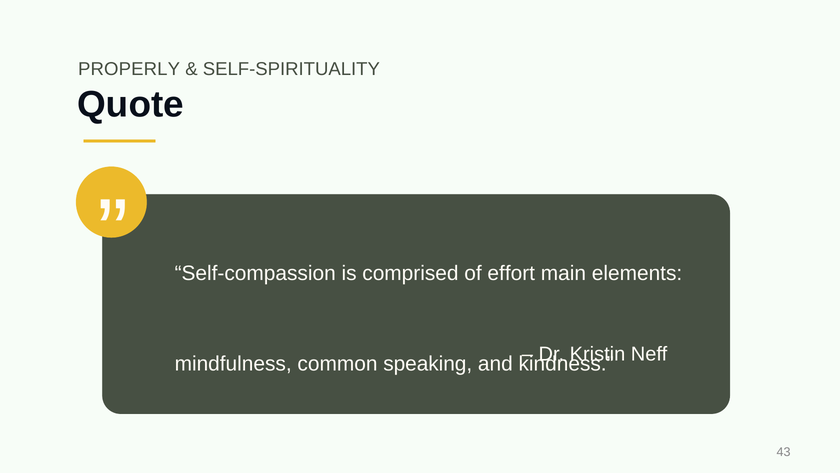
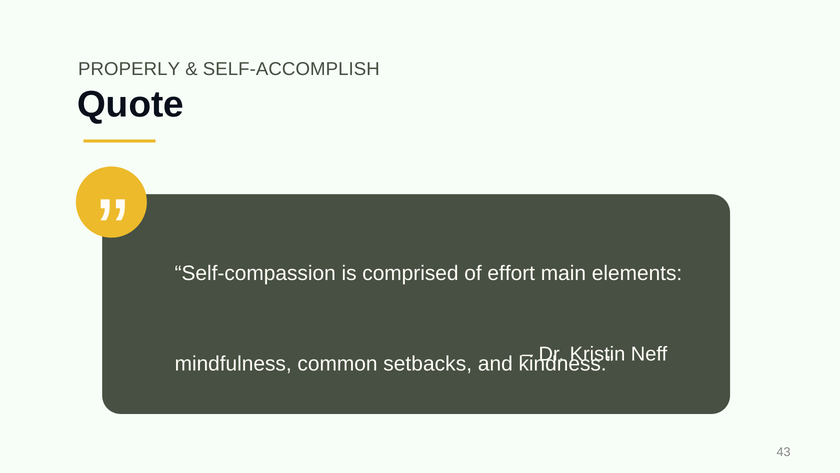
SELF-SPIRITUALITY: SELF-SPIRITUALITY -> SELF-ACCOMPLISH (291, 69)
speaking: speaking -> setbacks (428, 363)
